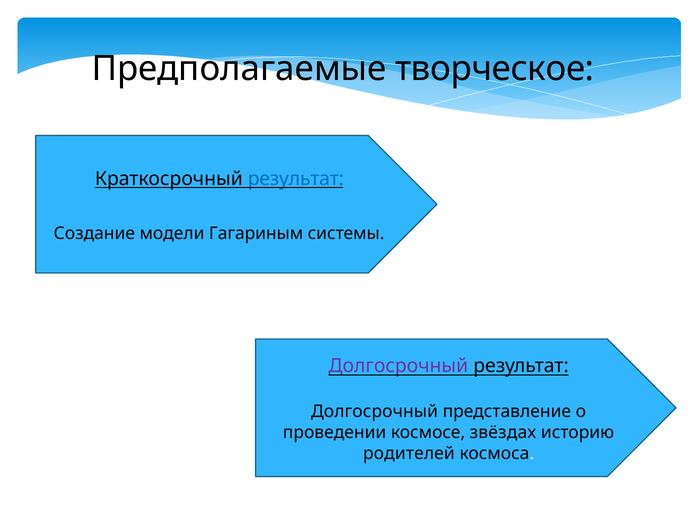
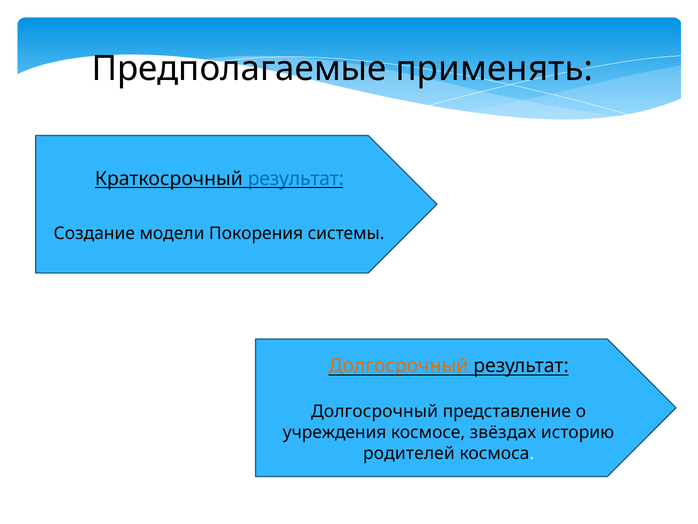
творческое: творческое -> применять (494, 69)
Гагариным: Гагариным -> Покорения (256, 233)
Долгосрочный colour: purple -> orange (398, 366)
проведении: проведении -> учреждения (335, 432)
